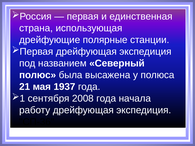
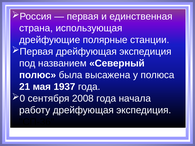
1: 1 -> 0 (22, 98)
